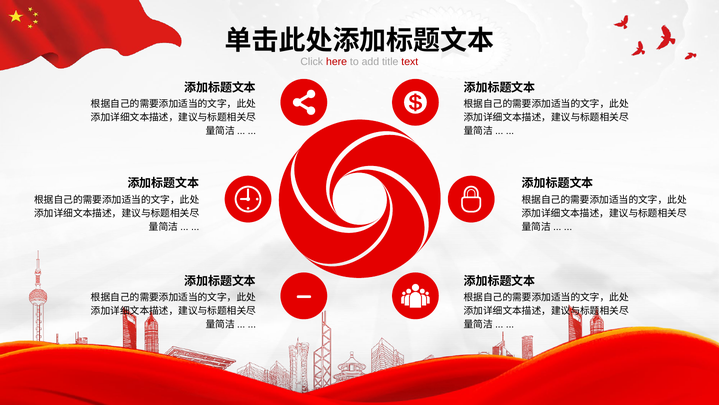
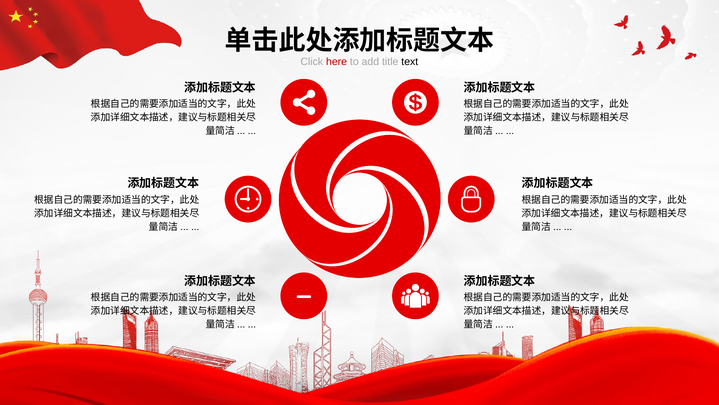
text colour: red -> black (410, 62)
